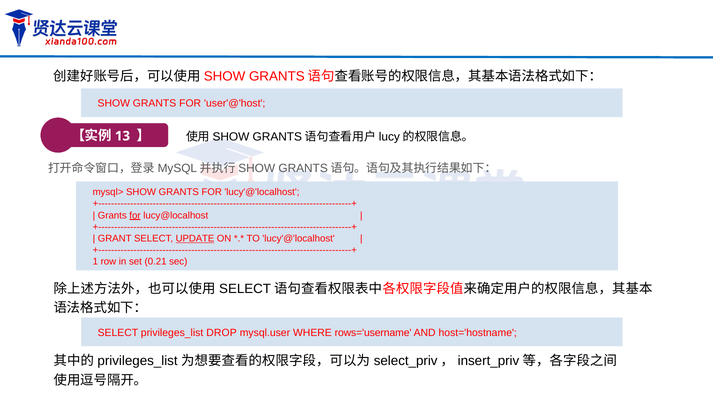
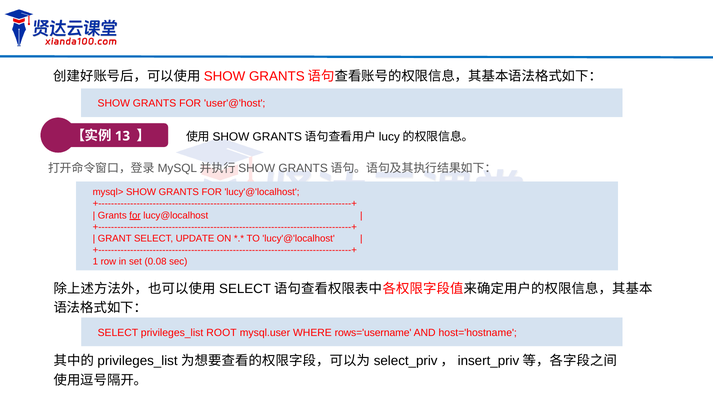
UPDATE underline: present -> none (195, 239)
0.21: 0.21 -> 0.08 (156, 262)
DROP: DROP -> ROOT (222, 333)
